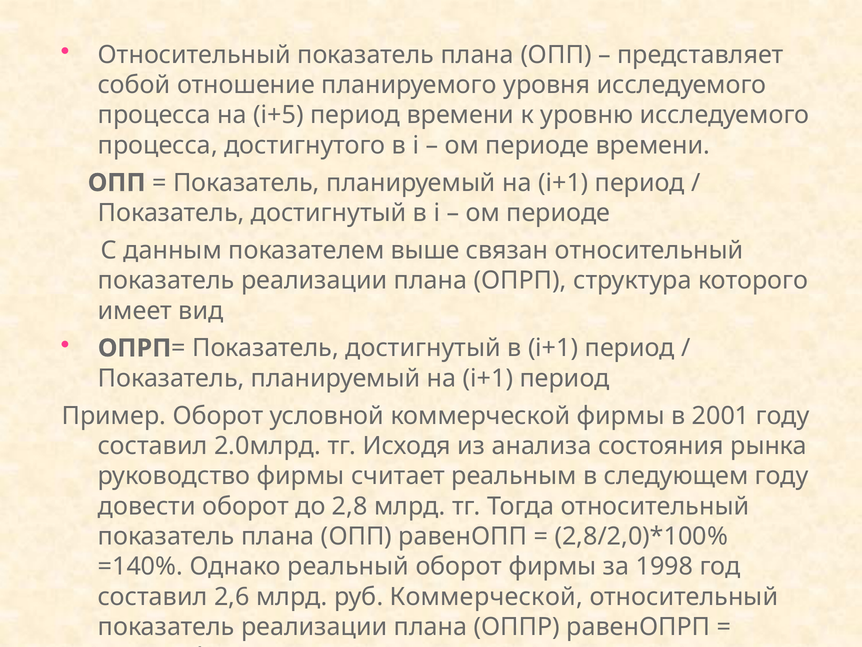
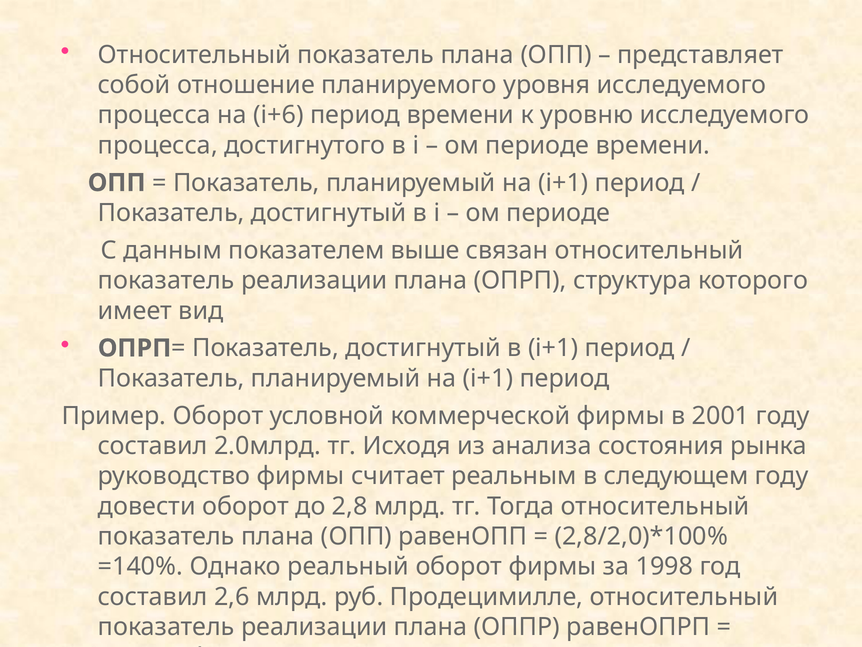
i+5: i+5 -> i+6 (279, 115)
руб Коммерческой: Коммерческой -> Продецимилле (486, 596)
